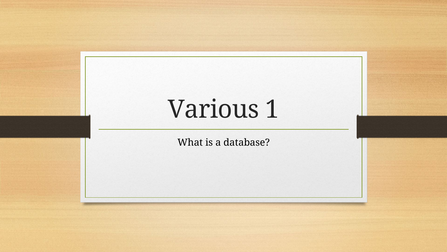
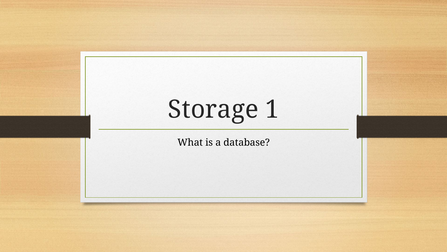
Various: Various -> Storage (213, 109)
